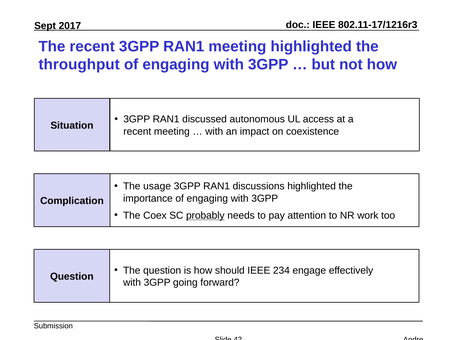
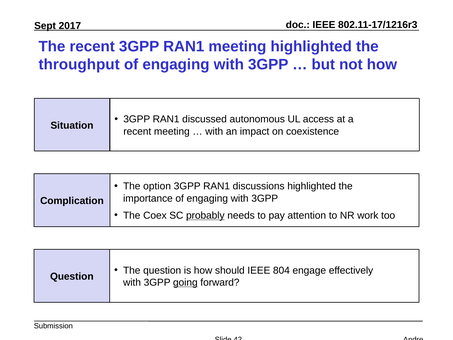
usage: usage -> option (157, 186)
234: 234 -> 804 (281, 270)
going underline: none -> present (185, 282)
